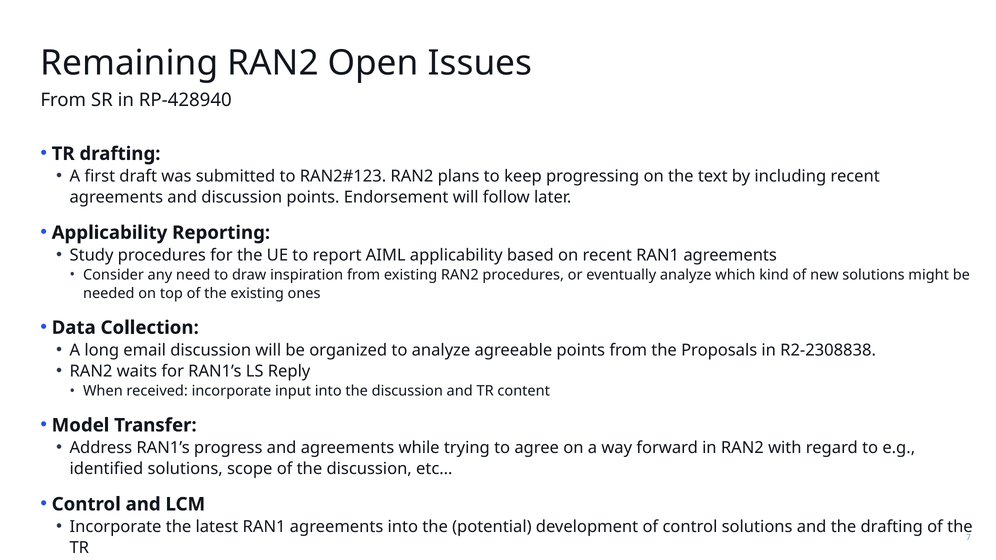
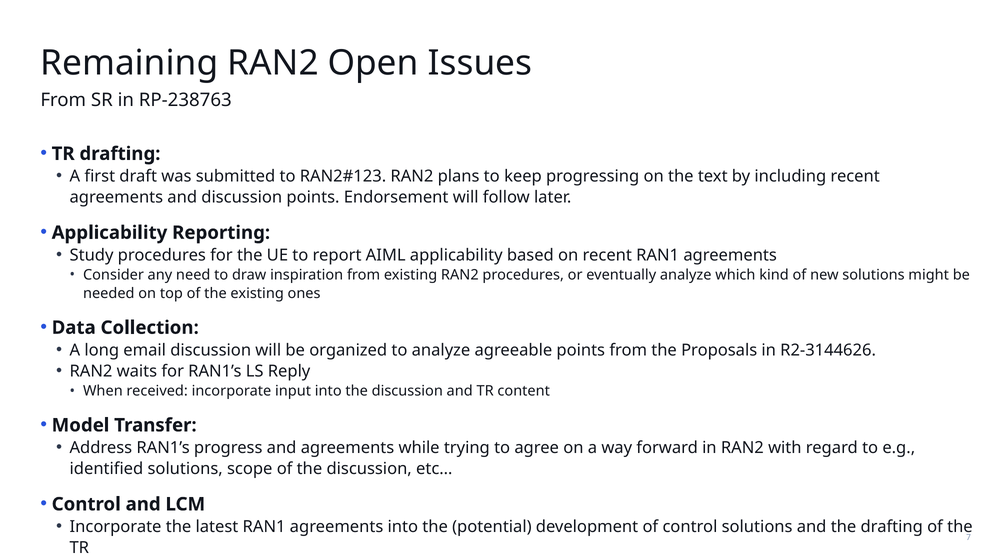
RP-428940: RP-428940 -> RP-238763 (185, 100)
R2-2308838: R2-2308838 -> R2-3144626 (828, 350)
